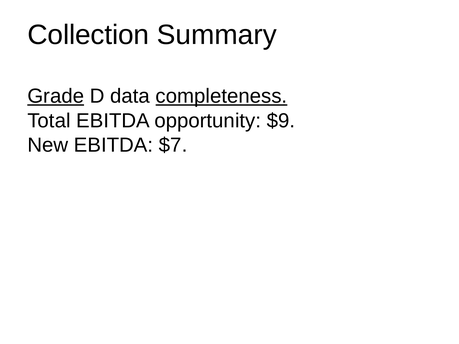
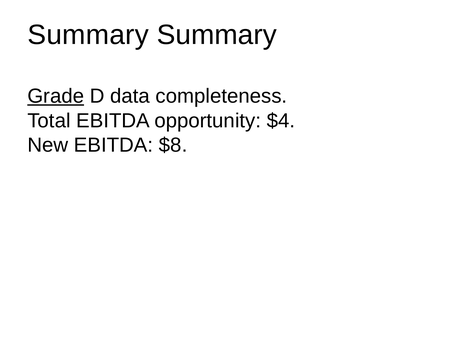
Collection: Collection -> Summary (88, 35)
completeness underline: present -> none (221, 96)
$9: $9 -> $4 (281, 121)
$7: $7 -> $8 (173, 145)
